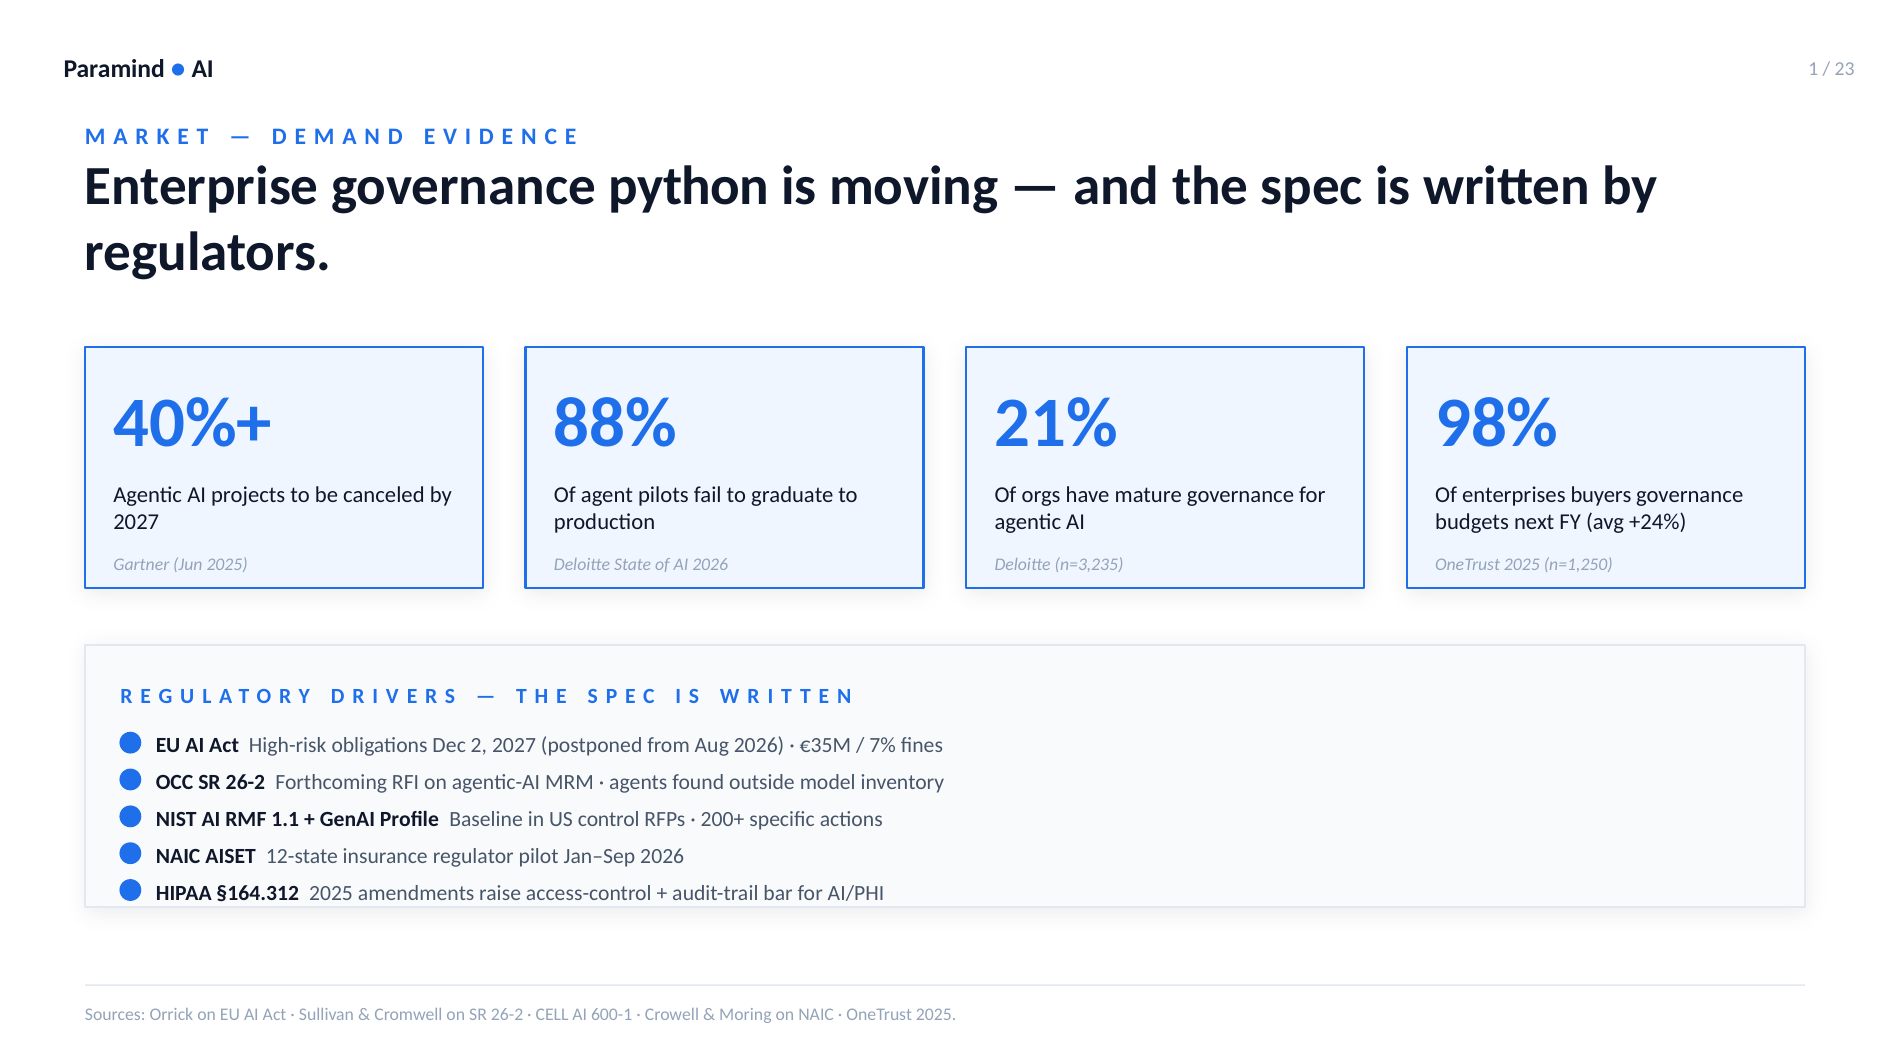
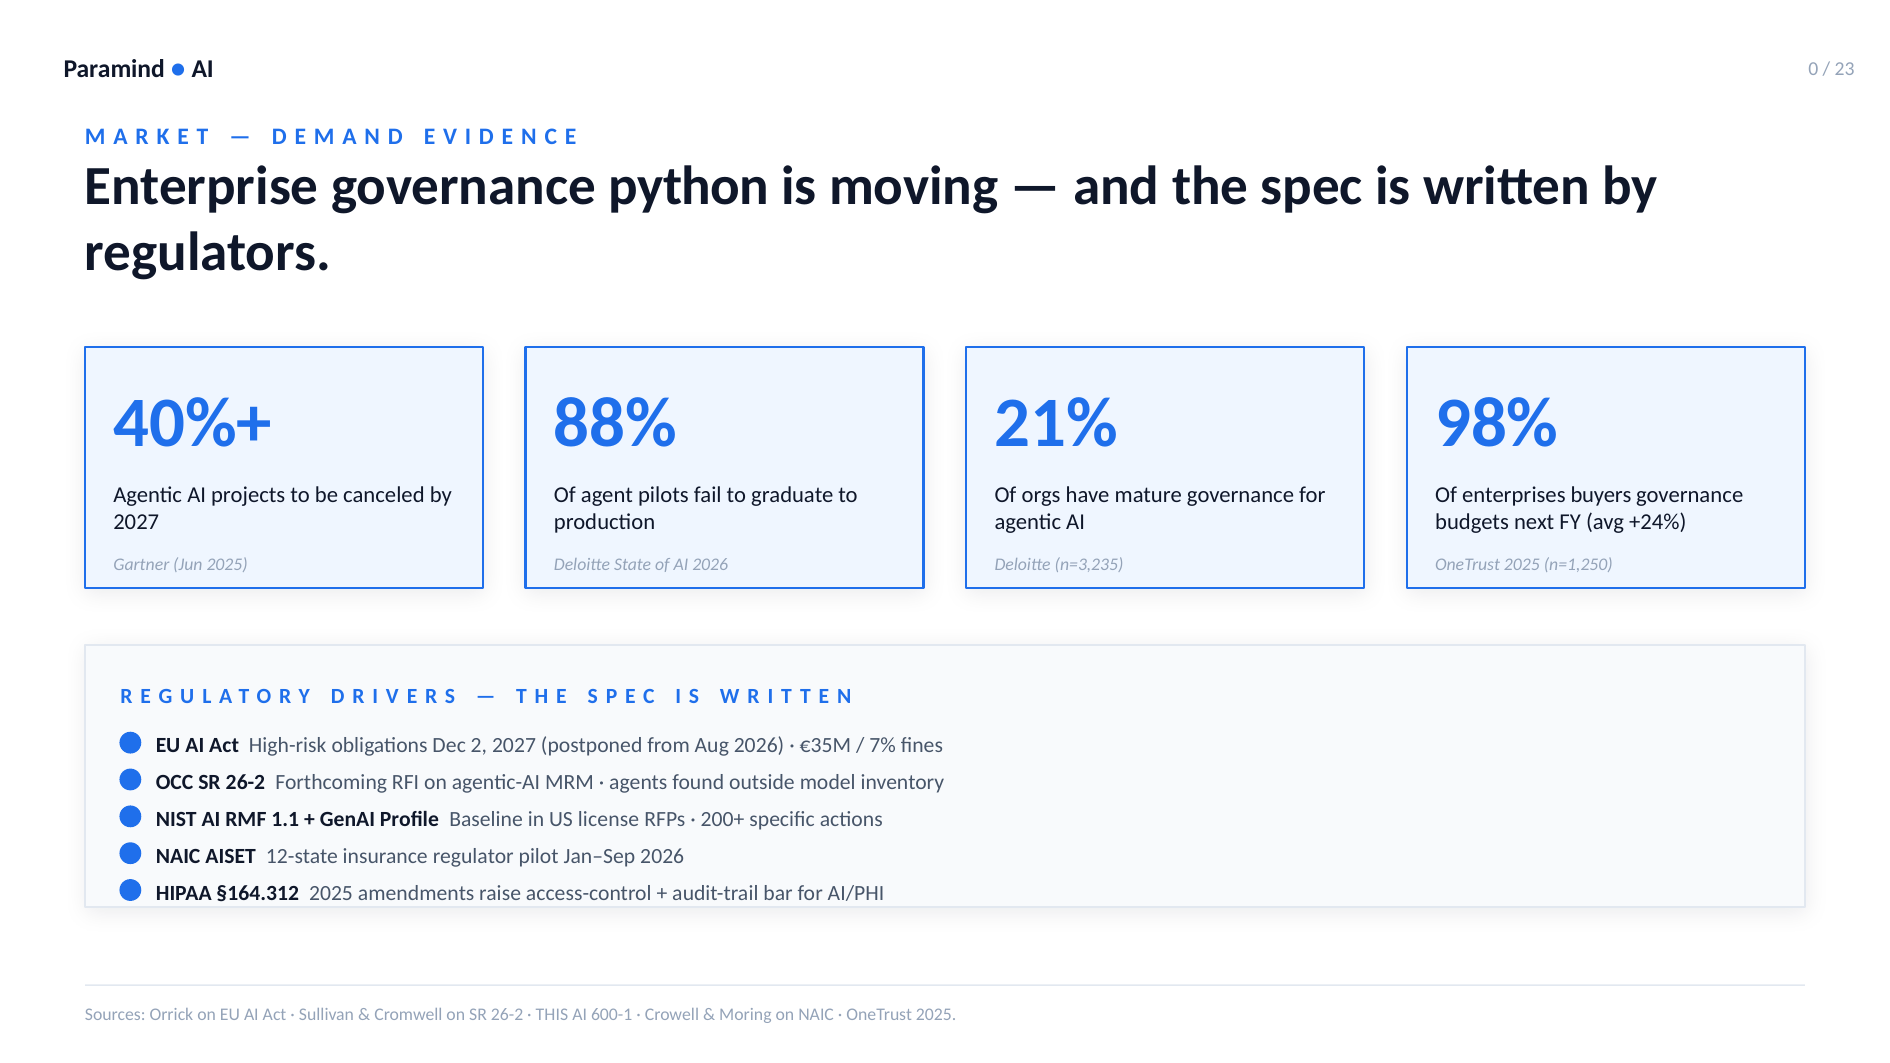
1: 1 -> 0 (1813, 69)
control: control -> license (609, 819)
CELL: CELL -> THIS (552, 1015)
